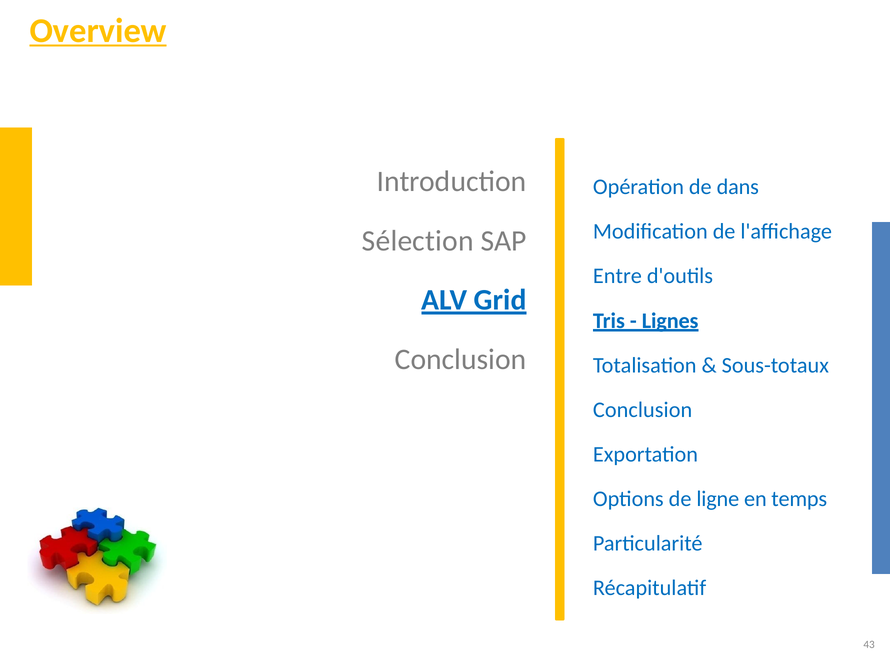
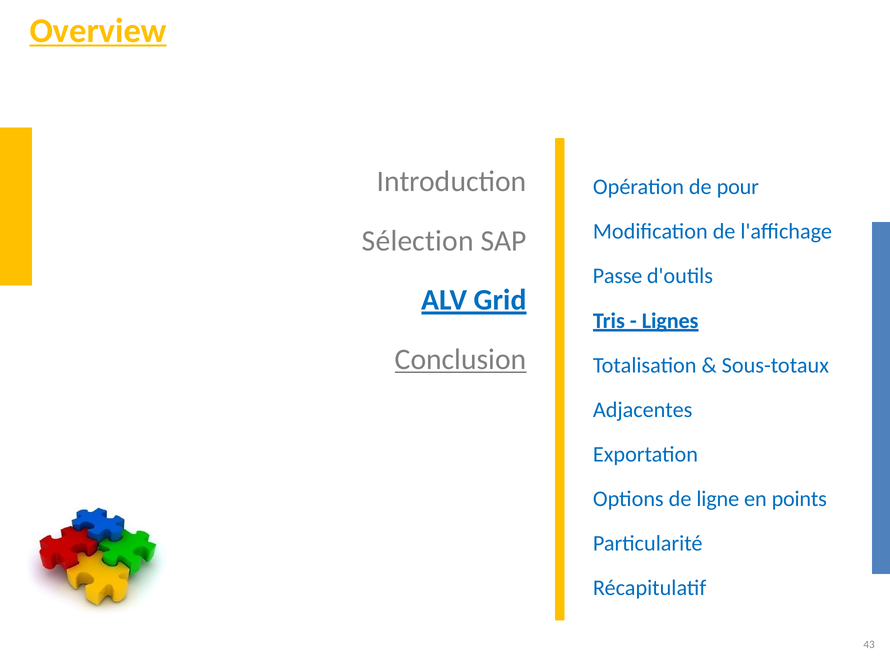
dans: dans -> pour (738, 187)
Entre: Entre -> Passe (618, 276)
Conclusion underline: none -> present (461, 359)
Conclusion: Conclusion -> Adjacentes (643, 409)
temps: temps -> points (799, 498)
